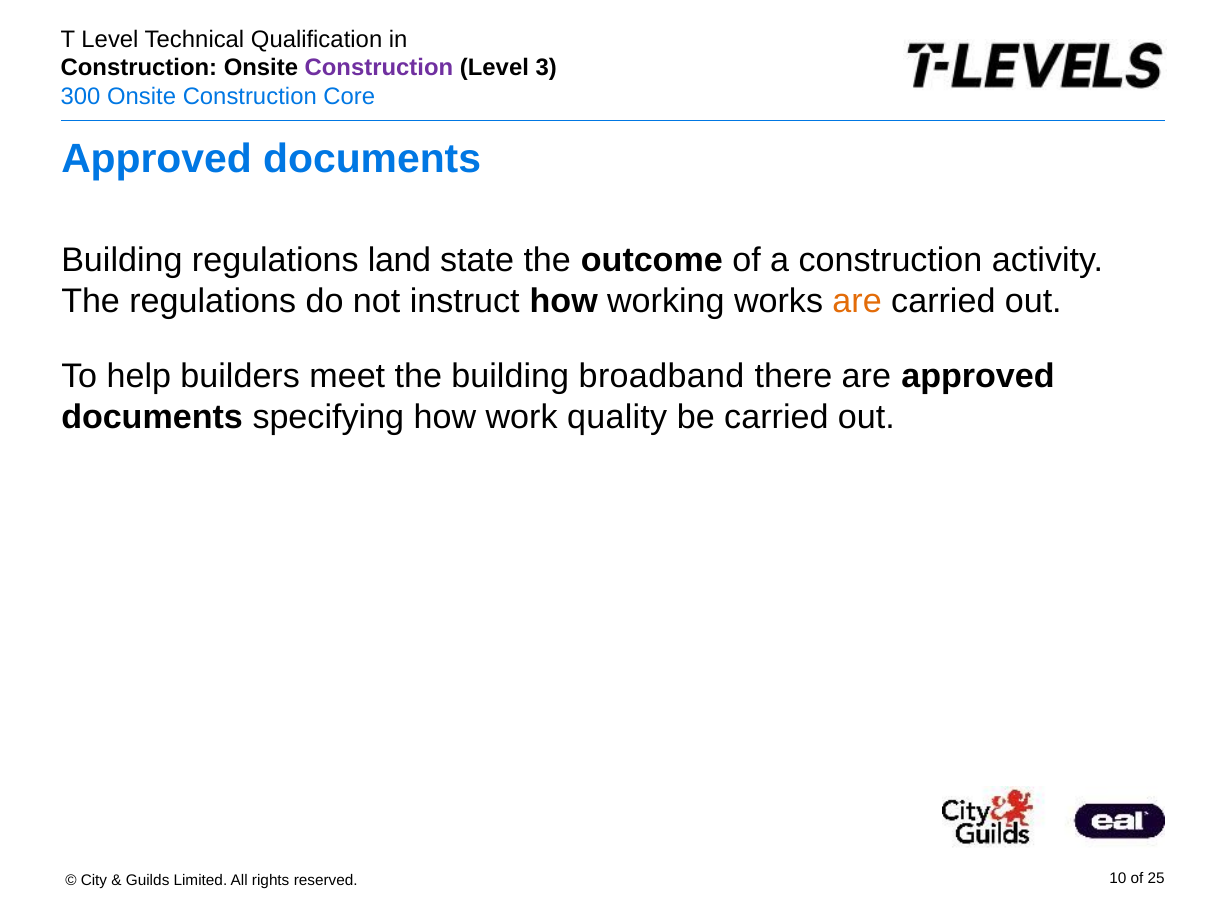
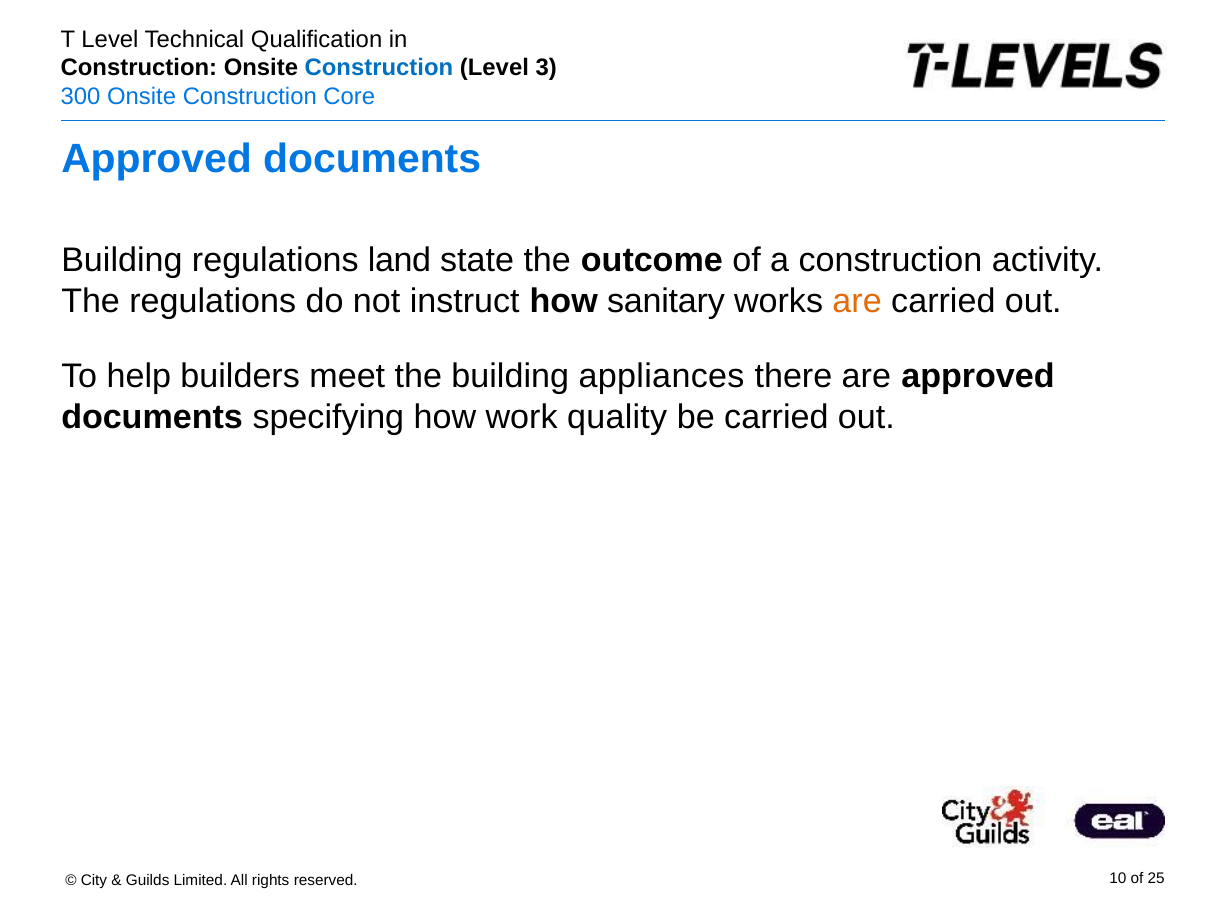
Construction colour: purple -> blue (379, 68)
working: working -> sanitary (666, 301)
broadband: broadband -> appliances (662, 376)
